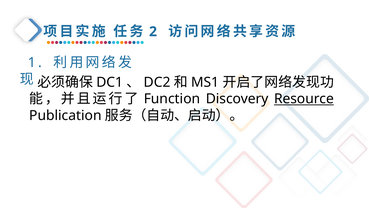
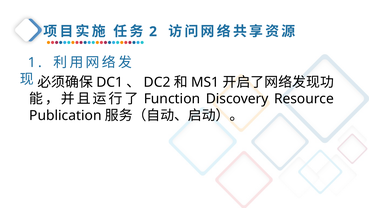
Resource underline: present -> none (304, 99)
